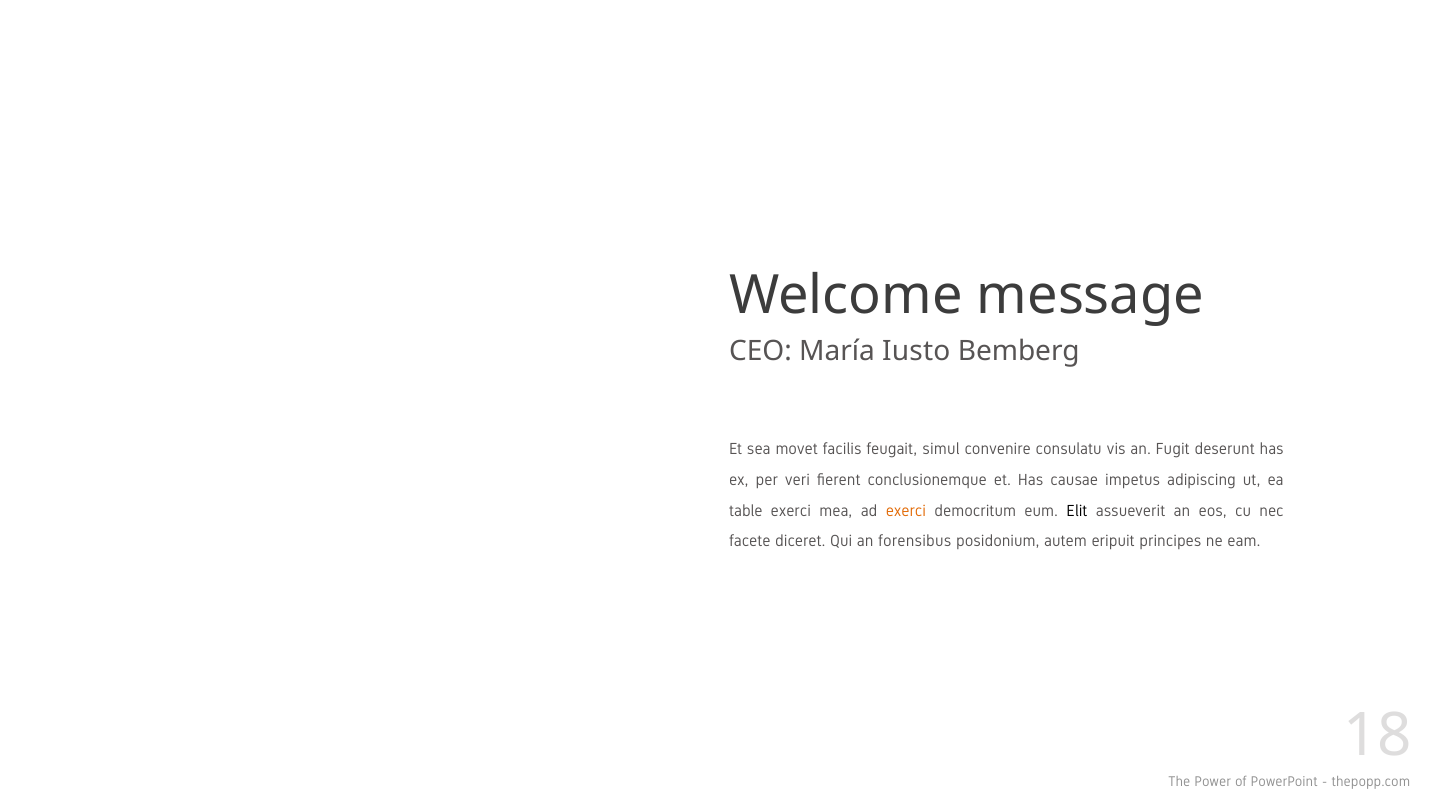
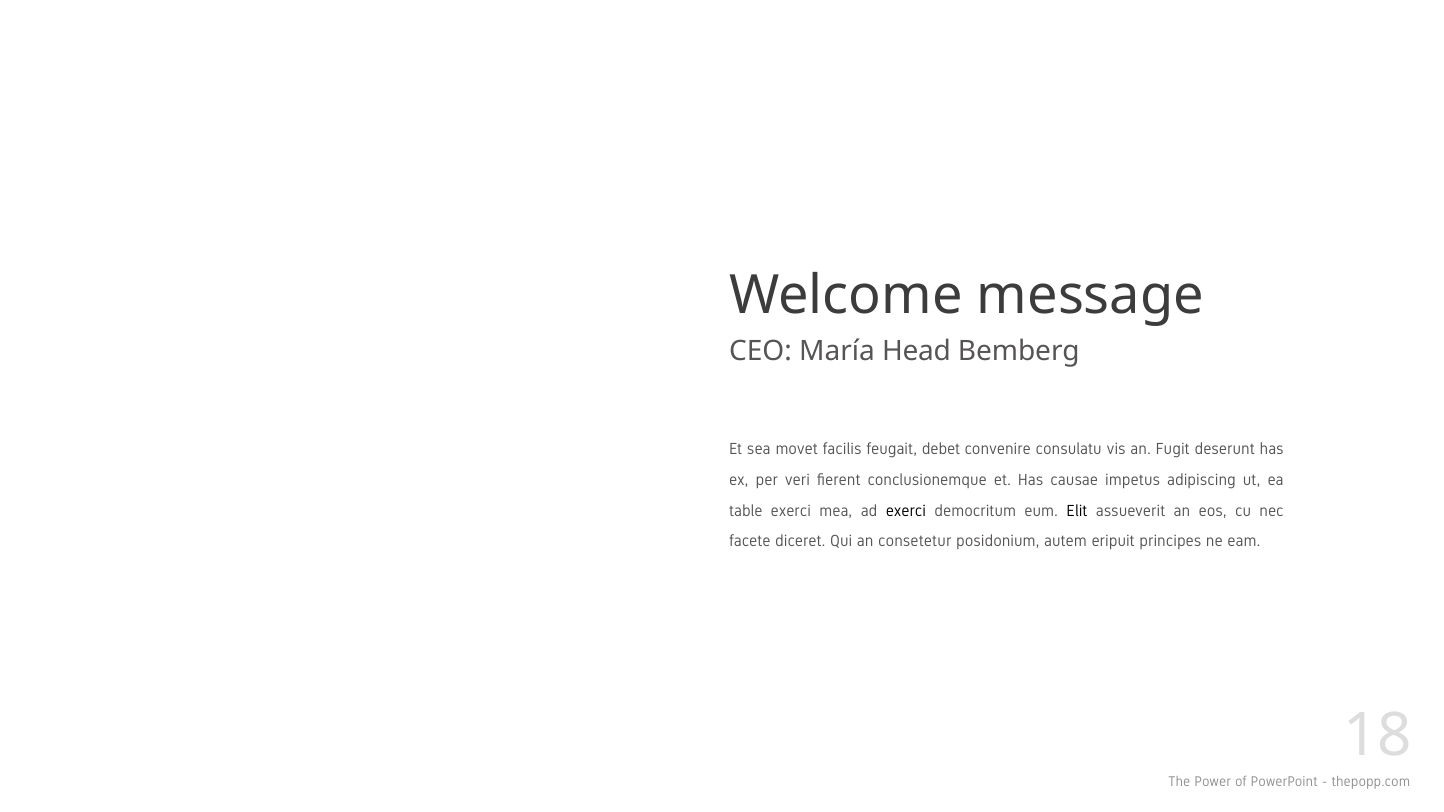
Iusto: Iusto -> Head (916, 352)
simul: simul -> debet (941, 449)
exerci colour: orange -> black (906, 511)
forensibus: forensibus -> consetetur (915, 542)
